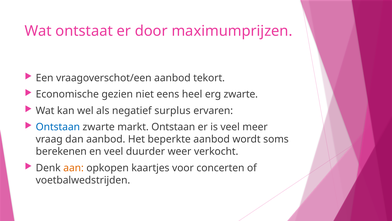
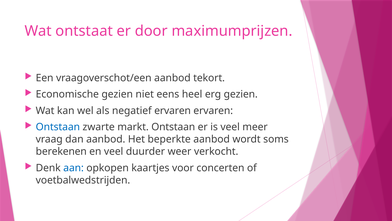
erg zwarte: zwarte -> gezien (241, 94)
negatief surplus: surplus -> ervaren (173, 110)
aan colour: orange -> blue (74, 168)
